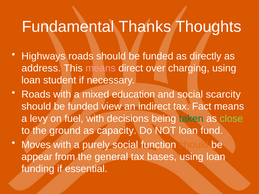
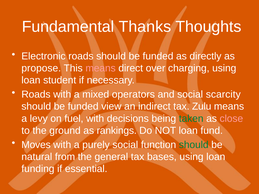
Highways: Highways -> Electronic (44, 56)
address: address -> propose (41, 68)
education: education -> operators (133, 94)
Fact: Fact -> Zulu (202, 107)
close colour: light green -> pink (231, 119)
capacity: capacity -> rankings (117, 131)
should colour: orange -> green (194, 145)
appear: appear -> natural (37, 157)
